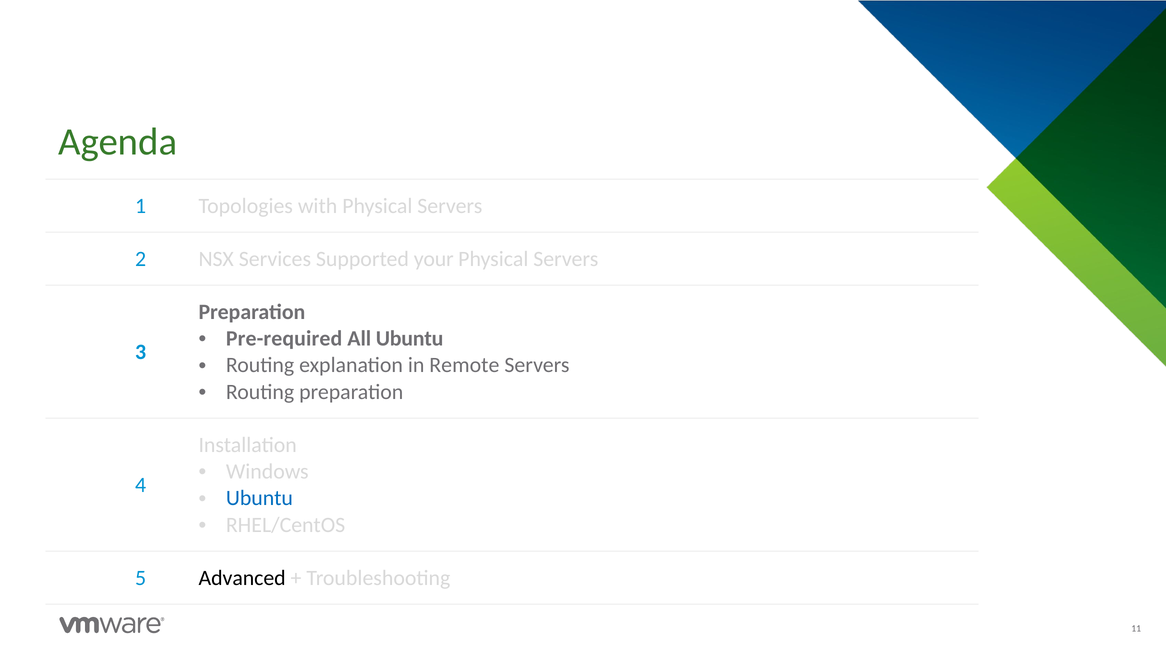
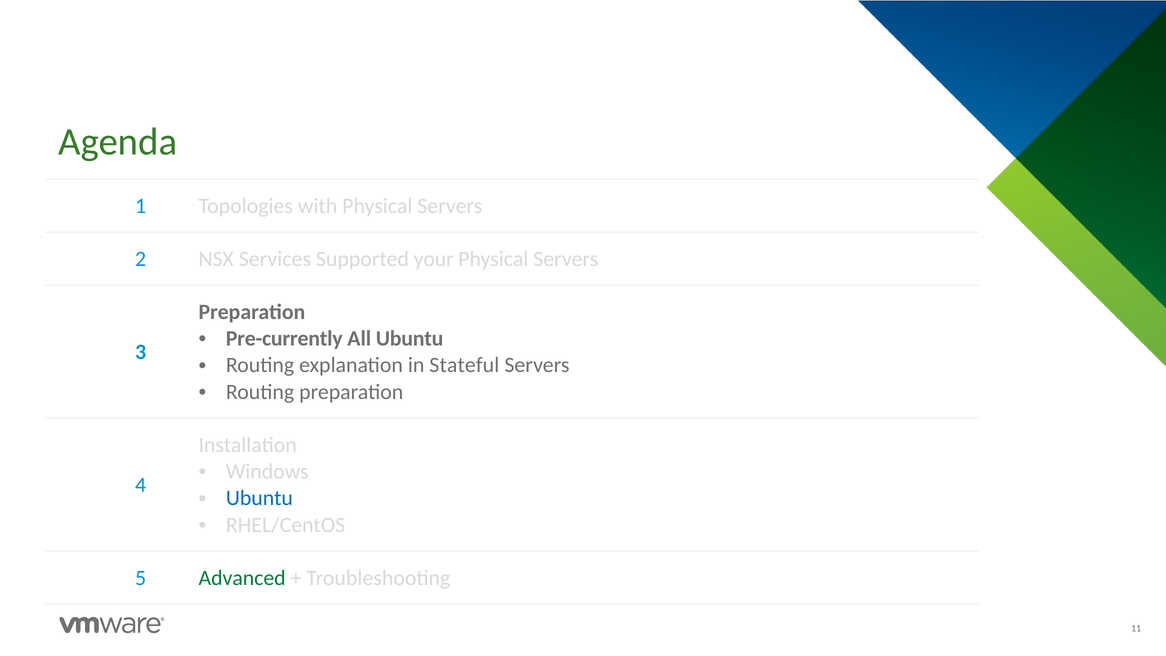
Pre-required: Pre-required -> Pre-currently (284, 339)
Remote: Remote -> Stateful (464, 365)
Advanced colour: black -> green (242, 578)
